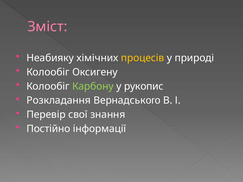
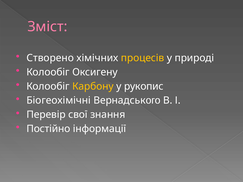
Неабияку: Неабияку -> Створено (50, 58)
Карбону colour: light green -> yellow (93, 86)
Розкладання: Розкладання -> Біогеохімічні (59, 101)
